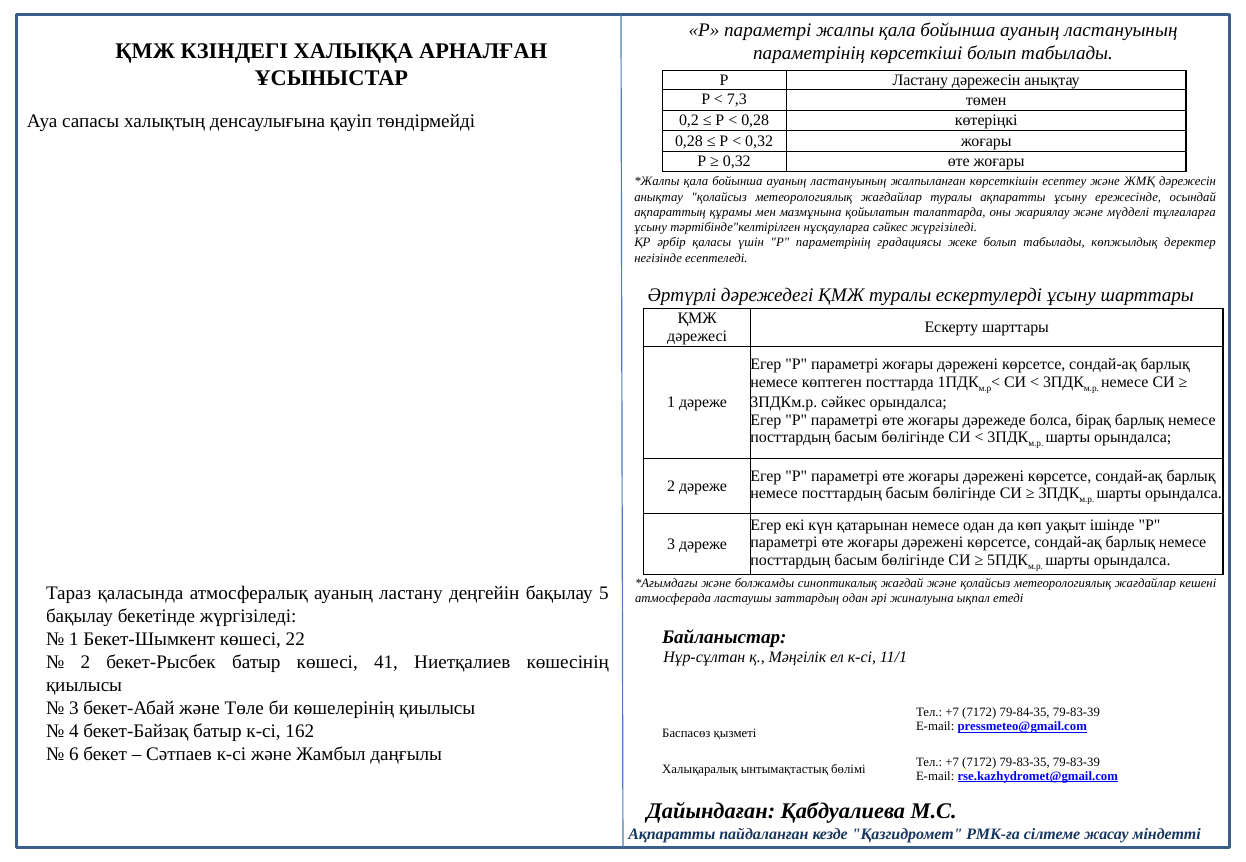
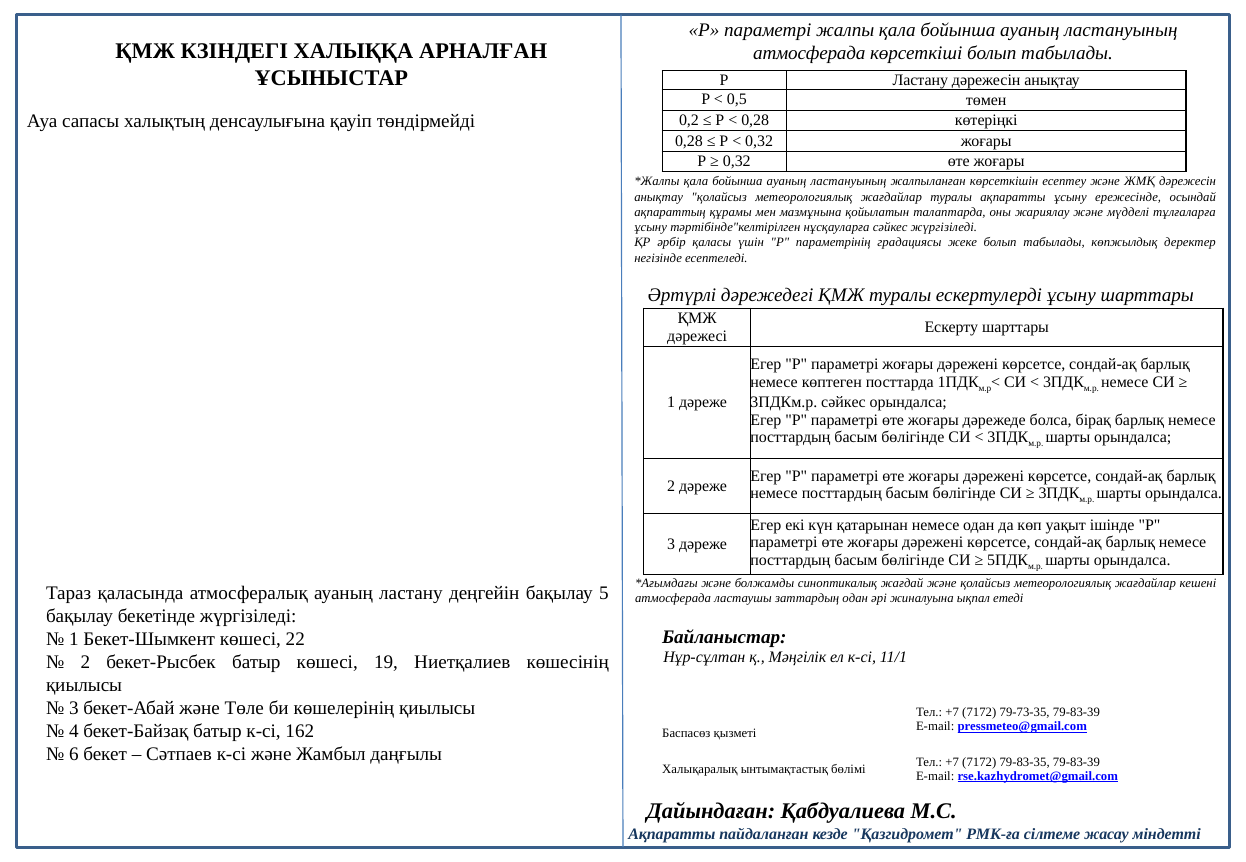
параметрінің: параметрінің -> атмосферада (809, 53)
7,3: 7,3 -> 0,5 (737, 100)
41: 41 -> 19 (386, 662)
79-84-35: 79-84-35 -> 79-73-35 (1025, 713)
